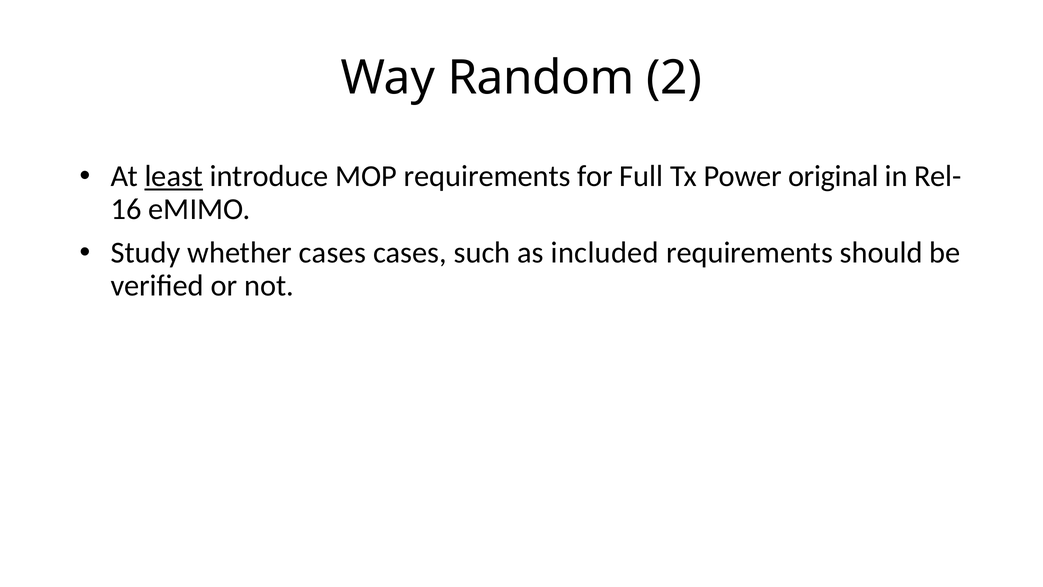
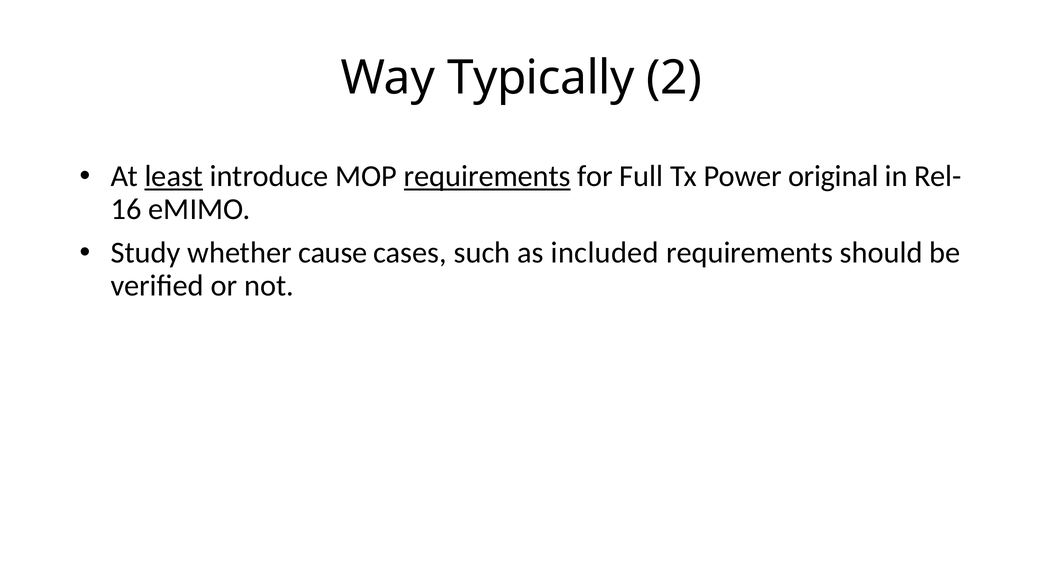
Random: Random -> Typically (541, 78)
requirements underline: none -> present (487, 176)
whether cases: cases -> cause (333, 253)
